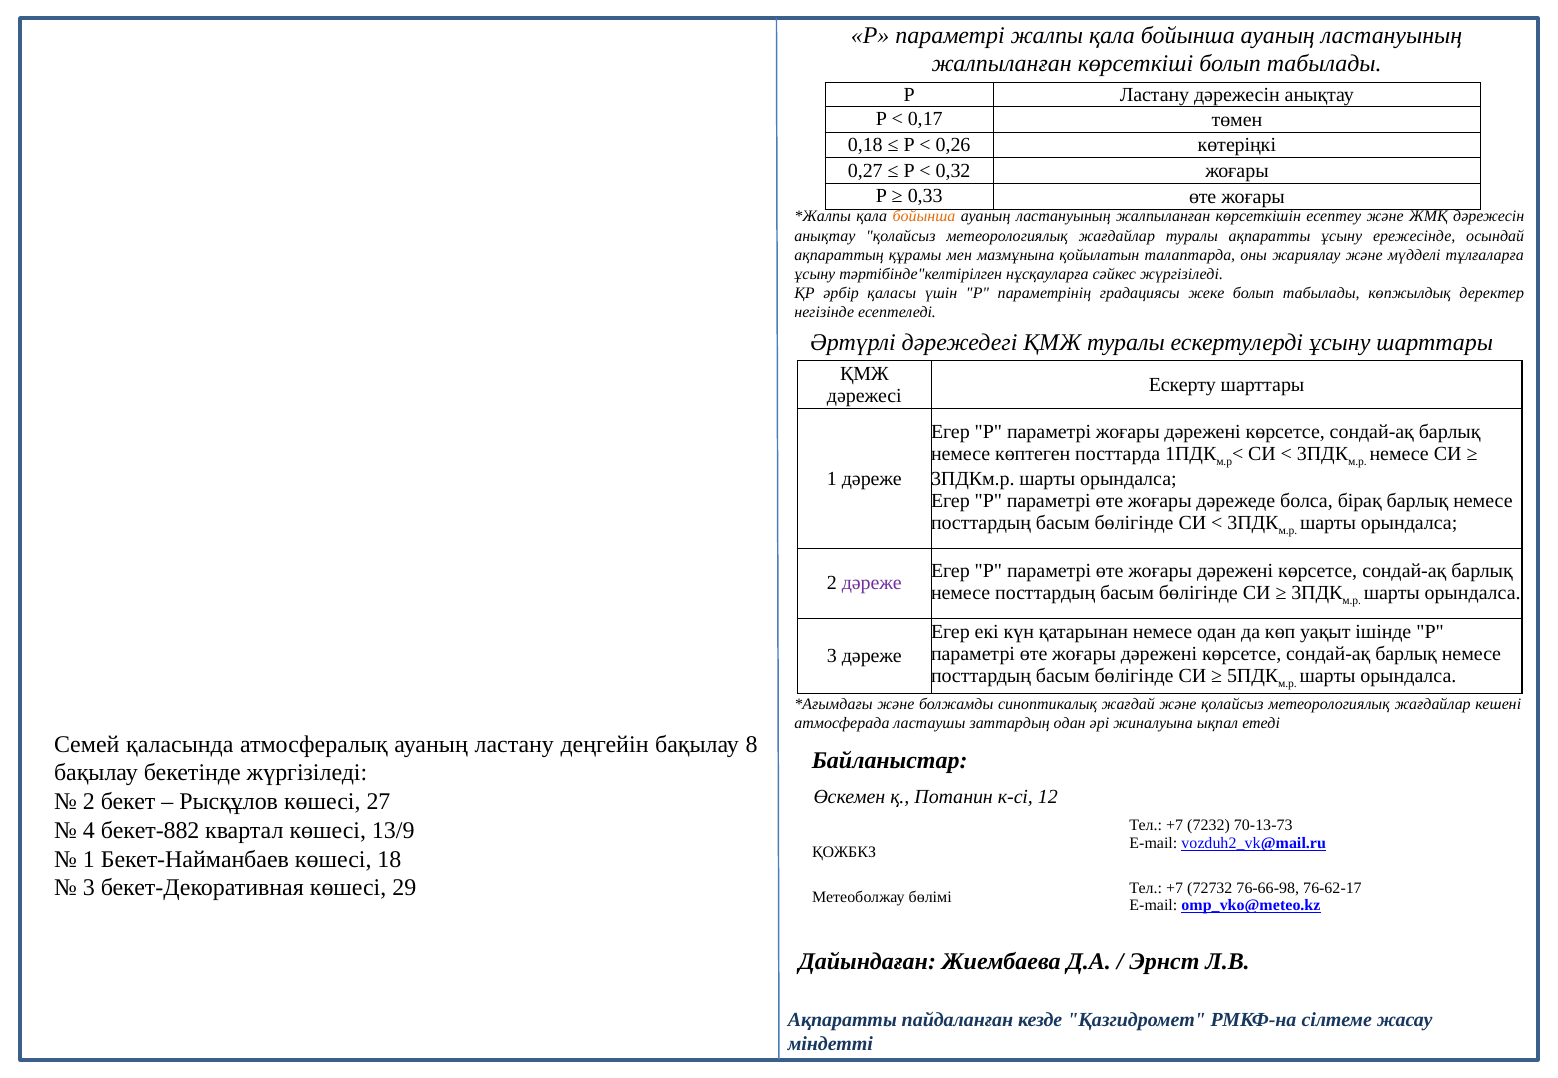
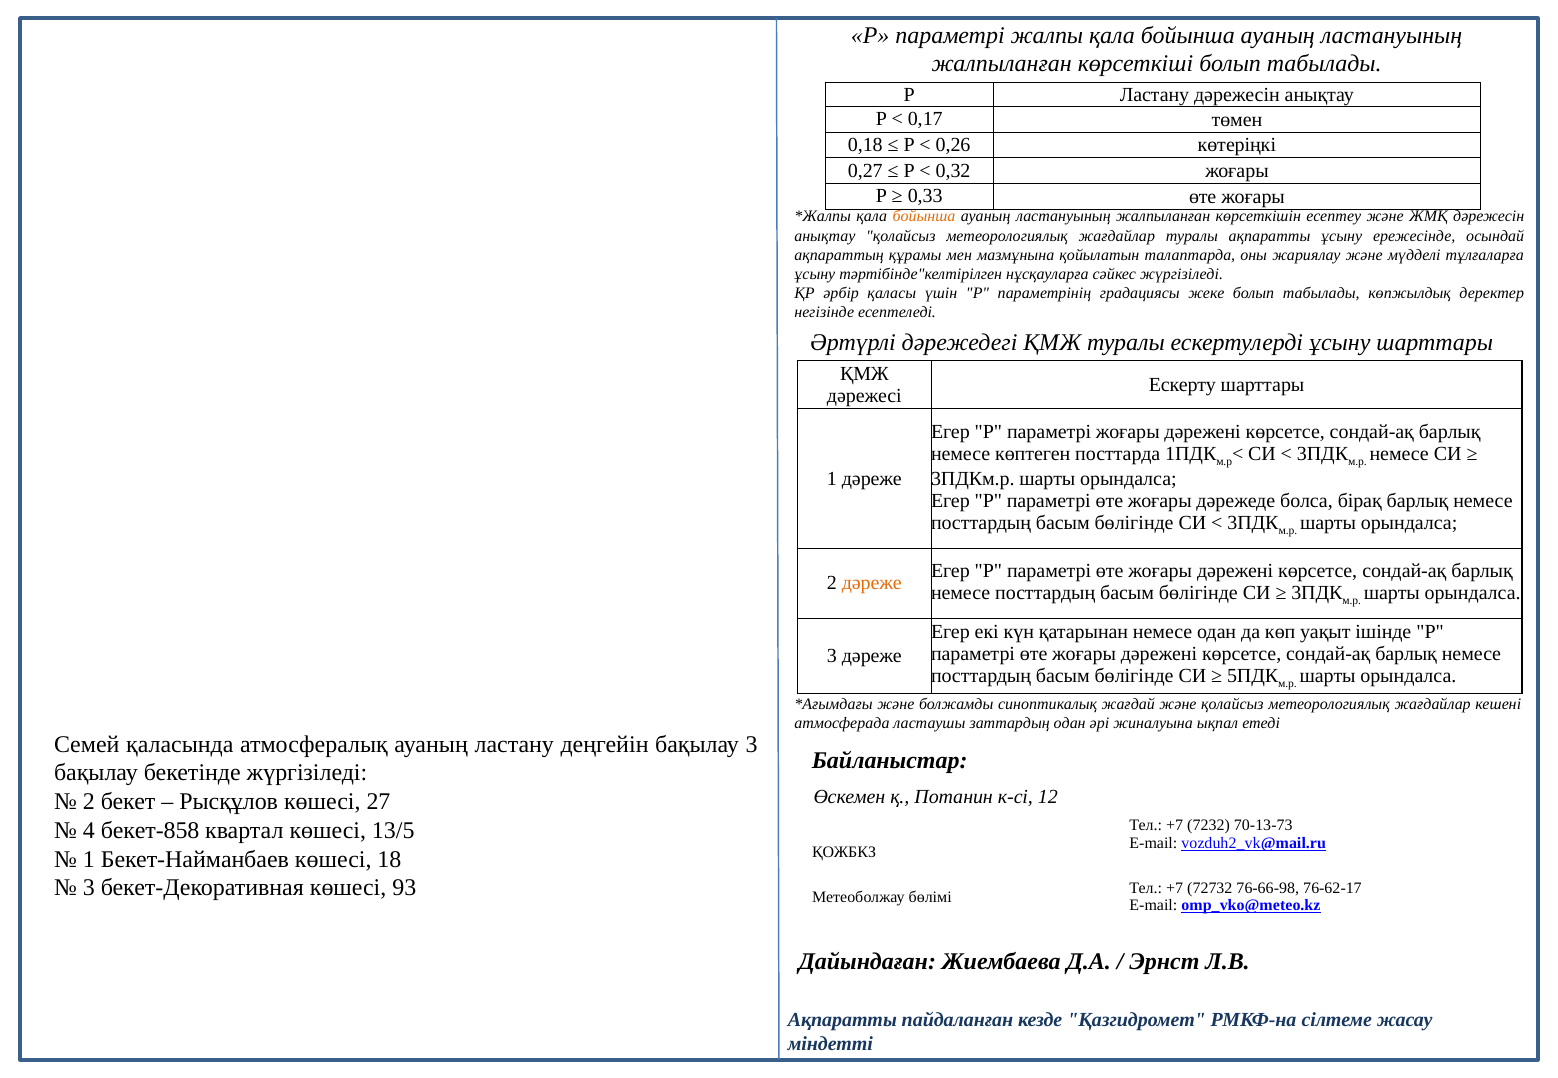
дәреже colour: purple -> orange (872, 584)
бақылау 8: 8 -> 3 (752, 745)
бекет-882: бекет-882 -> бекет-858 (150, 831)
13/9: 13/9 -> 13/5 (393, 831)
29: 29 -> 93 (404, 888)
